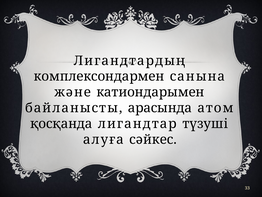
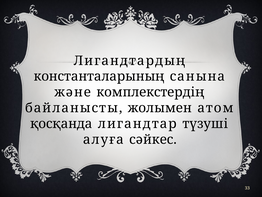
комплексондармен: комплексондармен -> константаларының (99, 76)
катиондарымен: катиондарымен -> комплекстердің (150, 92)
арасында: арасында -> жолымен (160, 108)
